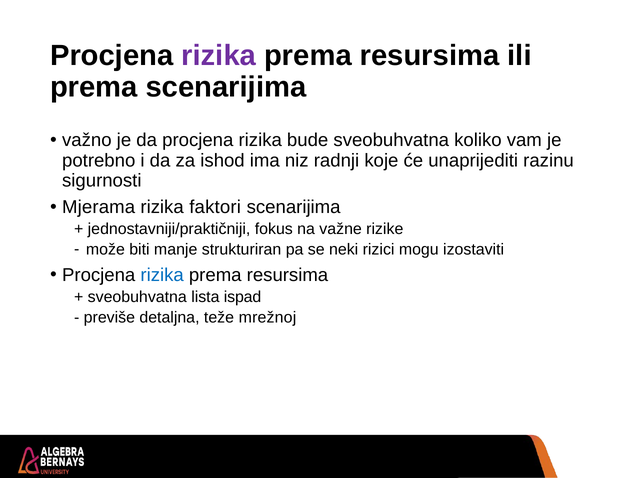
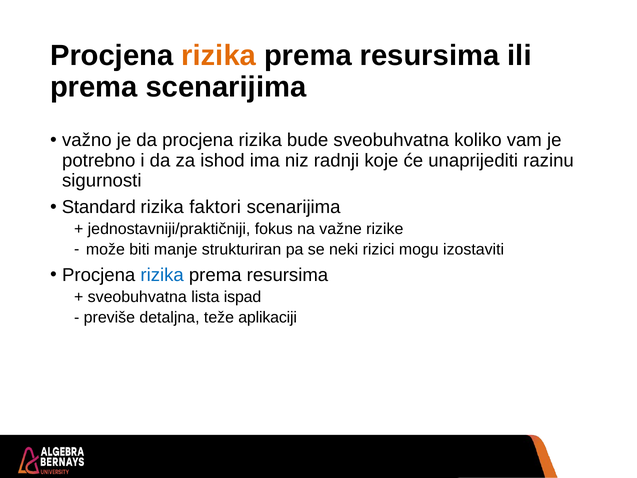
rizika colour: purple -> orange (219, 56)
Mjerama: Mjerama -> Standard (99, 207)
mrežnoj: mrežnoj -> aplikaciji (268, 317)
